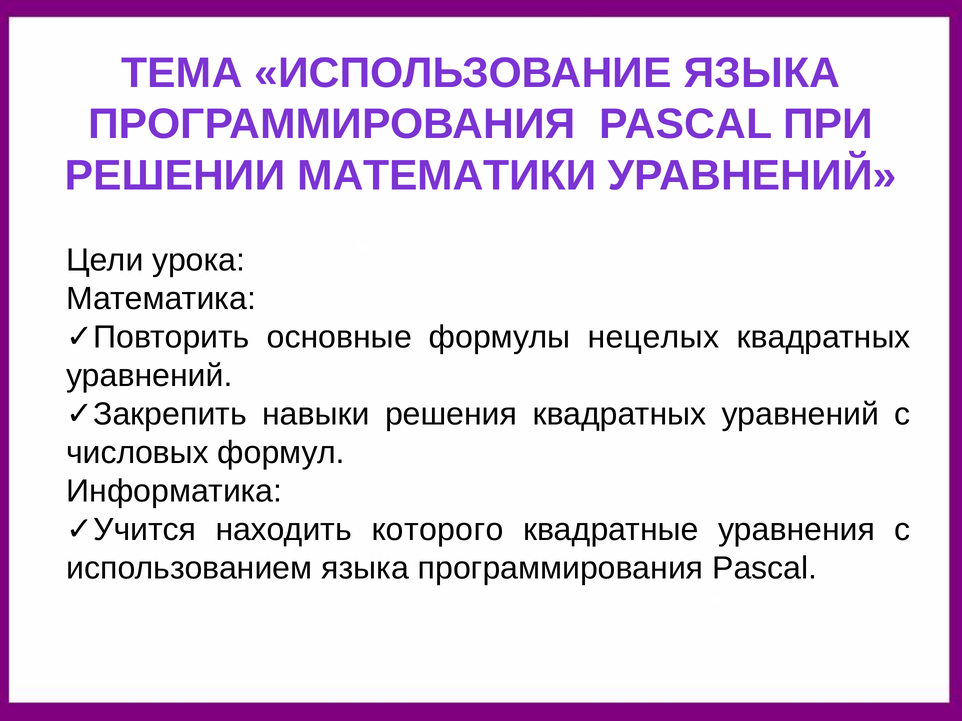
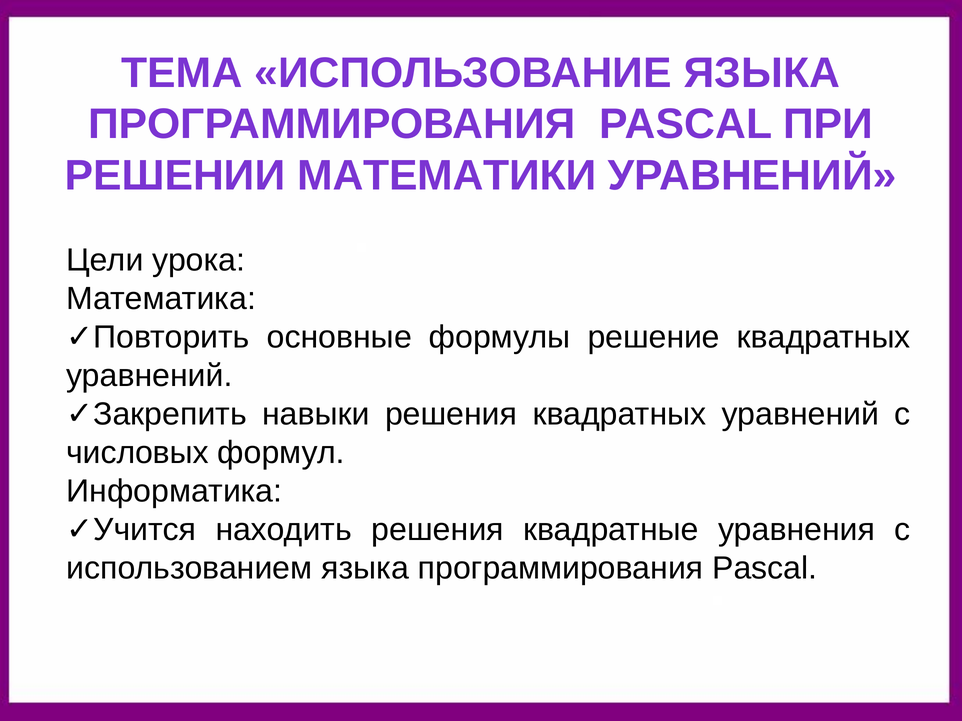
нецелых: нецелых -> решение (654, 337)
находить которого: которого -> решения (438, 530)
